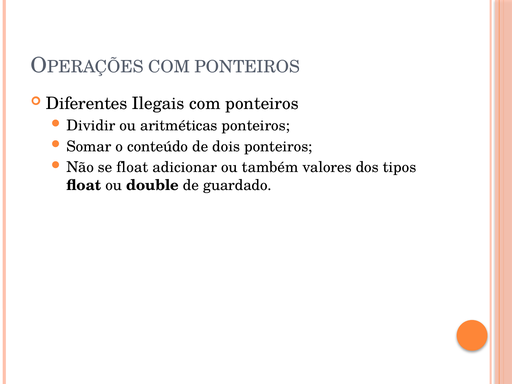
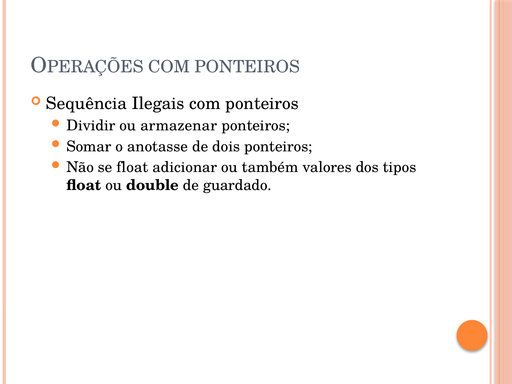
Diferentes: Diferentes -> Sequência (87, 104)
aritméticas: aritméticas -> armazenar (179, 126)
conteúdo: conteúdo -> anotasse (158, 146)
